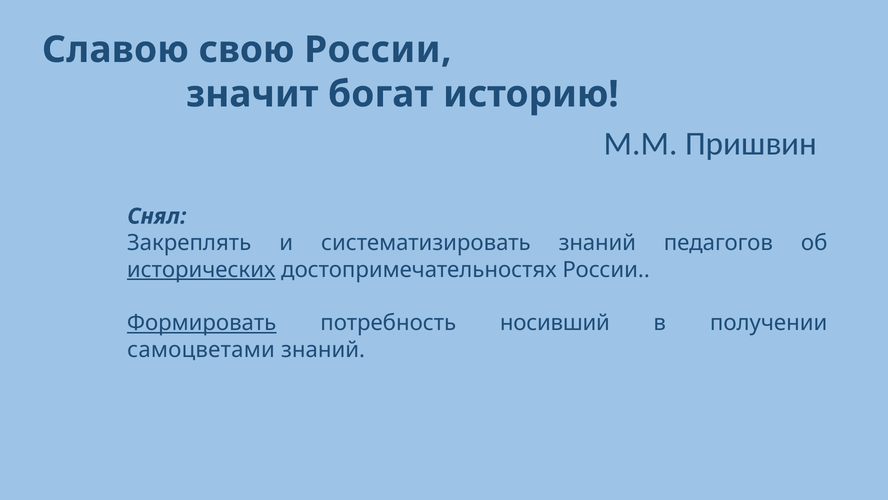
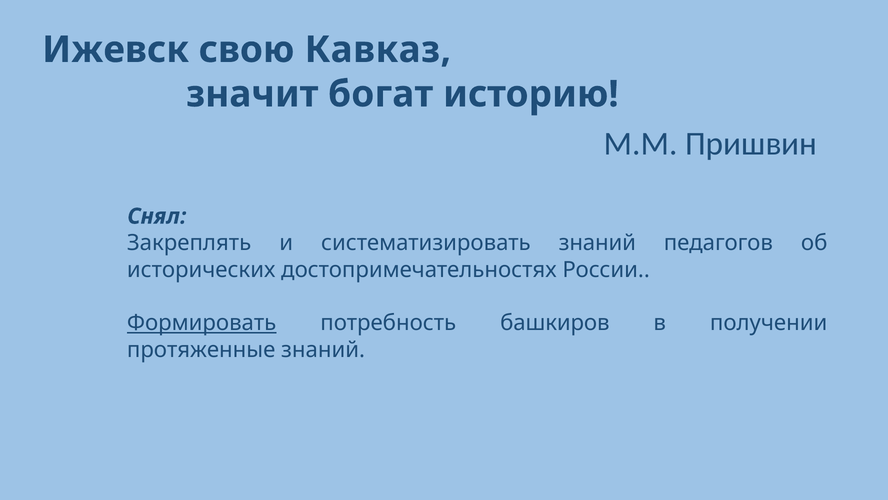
Славою: Славою -> Ижевск (116, 50)
свою России: России -> Кавказ (378, 50)
исторических underline: present -> none (201, 269)
носивший: носивший -> башкиров (555, 323)
самоцветами: самоцветами -> протяженные (201, 349)
